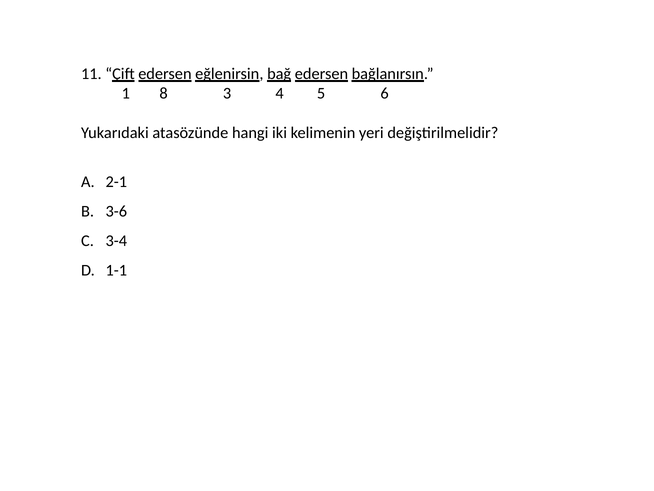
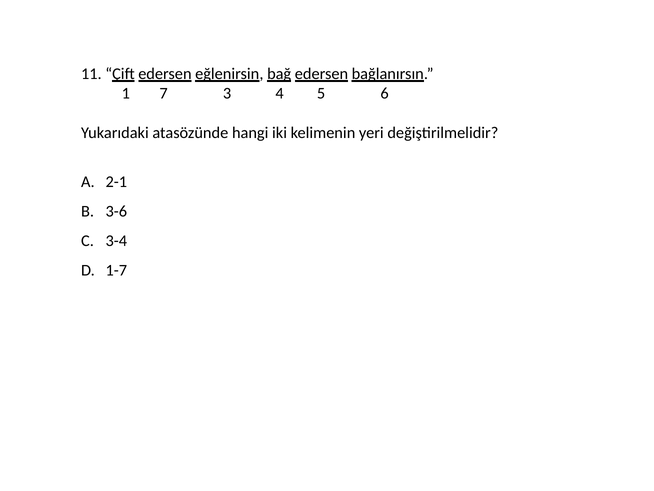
8: 8 -> 7 (164, 93)
1-1: 1-1 -> 1-7 (116, 270)
